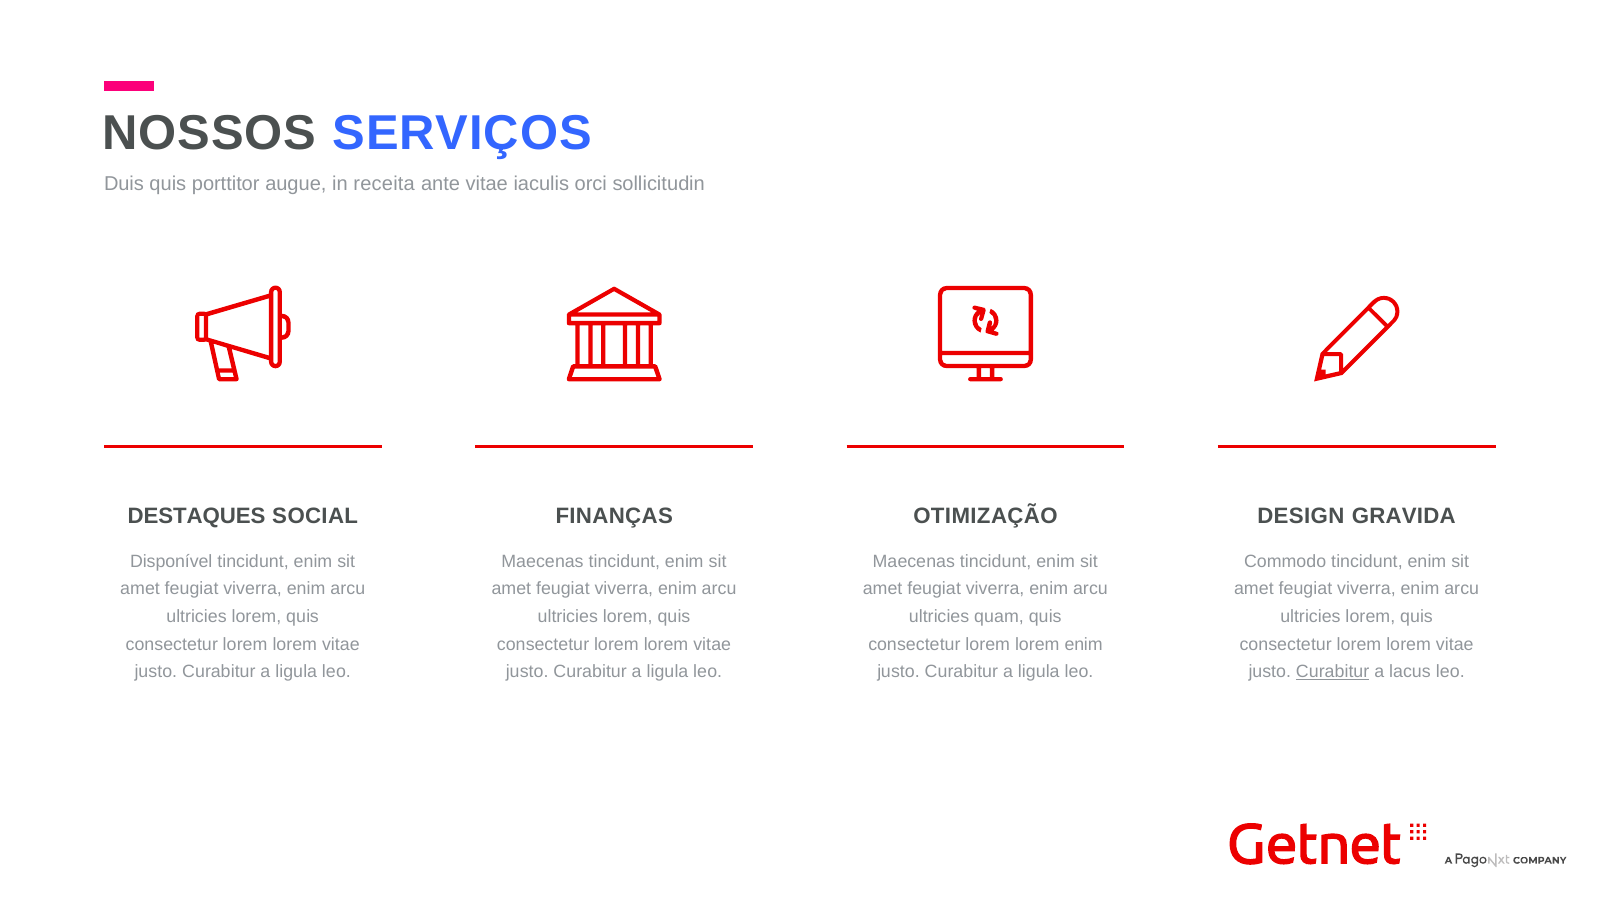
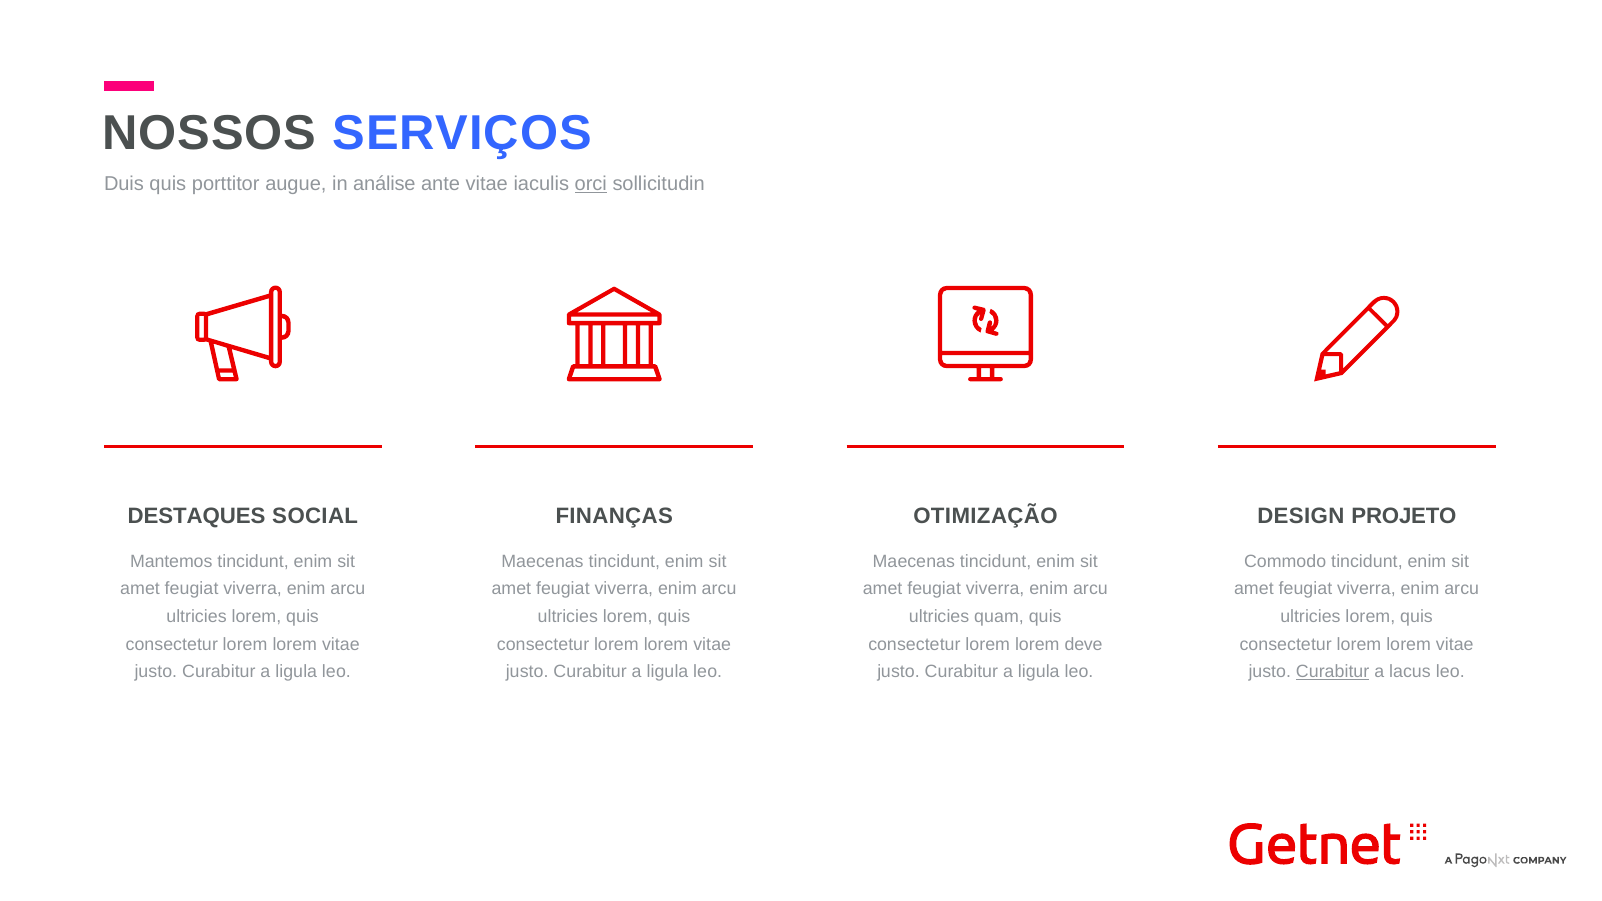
receita: receita -> análise (384, 184)
orci underline: none -> present (591, 184)
GRAVIDA: GRAVIDA -> PROJETO (1404, 516)
Disponível: Disponível -> Mantemos (171, 561)
lorem enim: enim -> deve (1084, 644)
